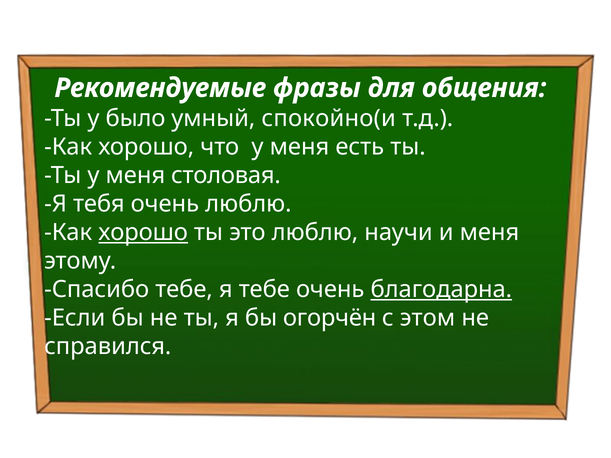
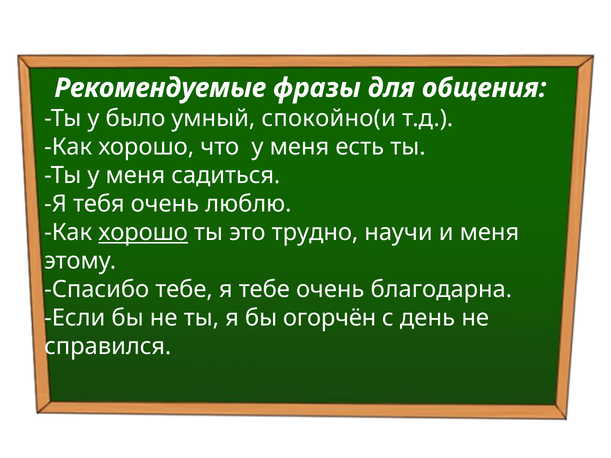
столовая: столовая -> садиться (226, 175)
это люблю: люблю -> трудно (315, 232)
благодарна underline: present -> none (441, 290)
этом: этом -> день (427, 318)
